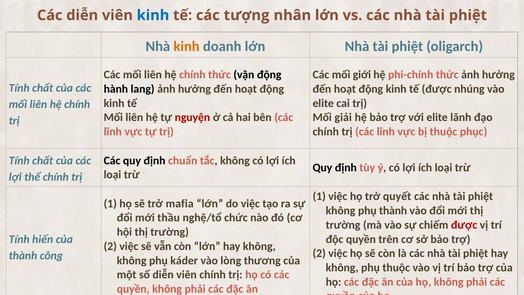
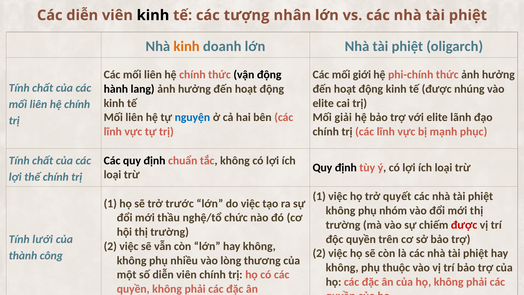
kinh colour: blue -> black (153, 15)
nguyện colour: red -> blue (192, 117)
bị thuộc: thuộc -> mạnh (443, 132)
mafia: mafia -> trước (180, 203)
phụ thành: thành -> nhóm (393, 211)
hiến: hiến -> lưới (43, 239)
káder: káder -> nhiều (184, 260)
